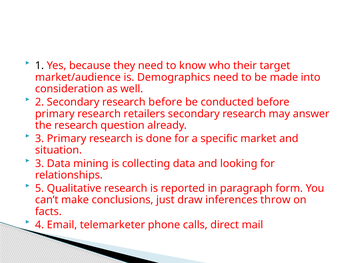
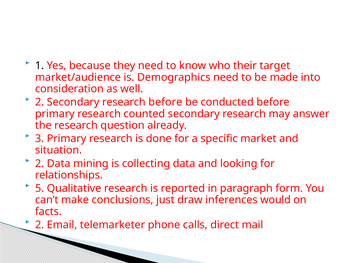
retailers: retailers -> counted (144, 114)
3: 3 -> 2 (40, 164)
throw: throw -> would (276, 200)
4: 4 -> 2 (40, 225)
